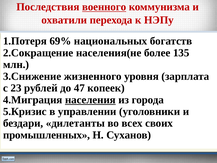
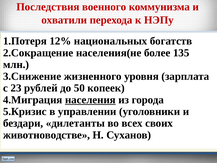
военного underline: present -> none (104, 7)
69%: 69% -> 12% (60, 41)
47: 47 -> 50 (79, 88)
промышленных: промышленных -> животноводстве (47, 135)
